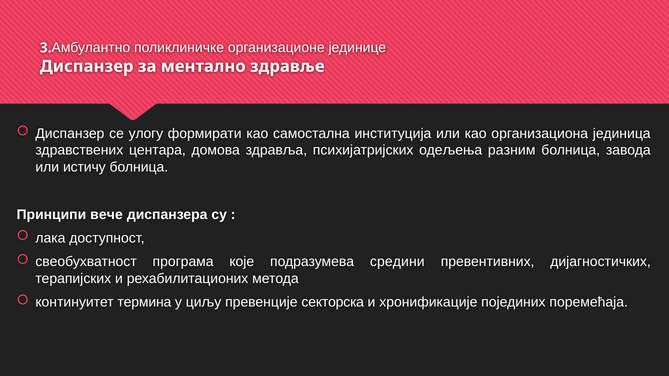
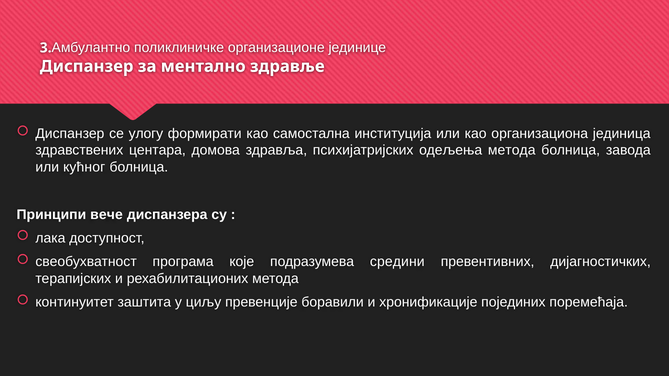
одељења разним: разним -> метода (512, 150)
истичу: истичу -> кућног (84, 167)
термина: термина -> заштита (144, 302)
секторска: секторска -> боравили (333, 302)
